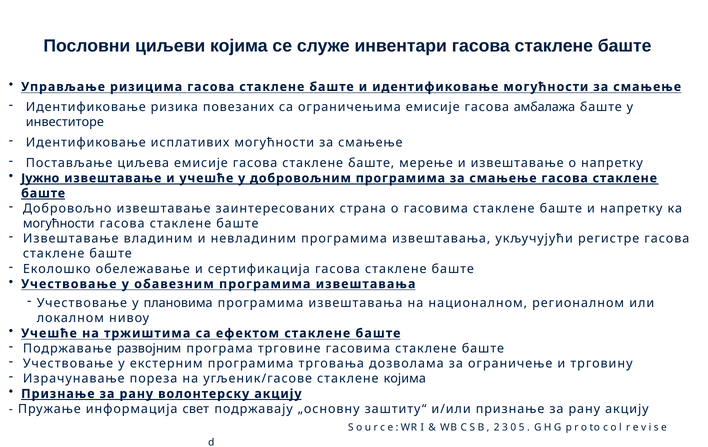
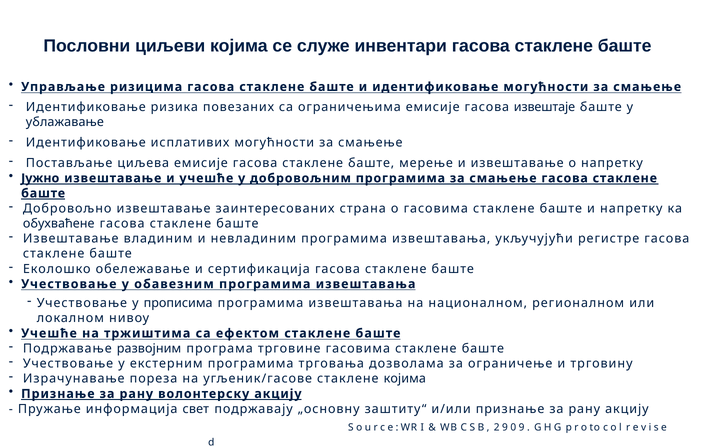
амбалажа: амбалажа -> извештаје (544, 107)
инвеститоре: инвеститоре -> ублажавање (65, 122)
могућности: могућности -> обухваћене (59, 223)
плановима: плановима -> прописима (178, 303)
2 3: 3 -> 9 (505, 427)
0 5: 5 -> 9 (522, 427)
